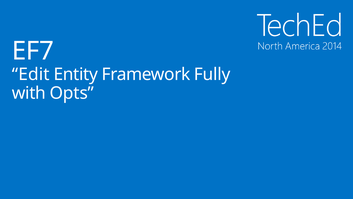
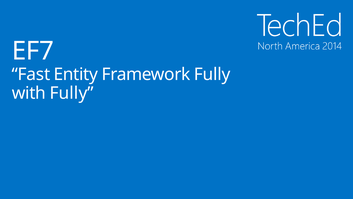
Edit: Edit -> Fast (31, 74)
with Opts: Opts -> Fully (72, 93)
